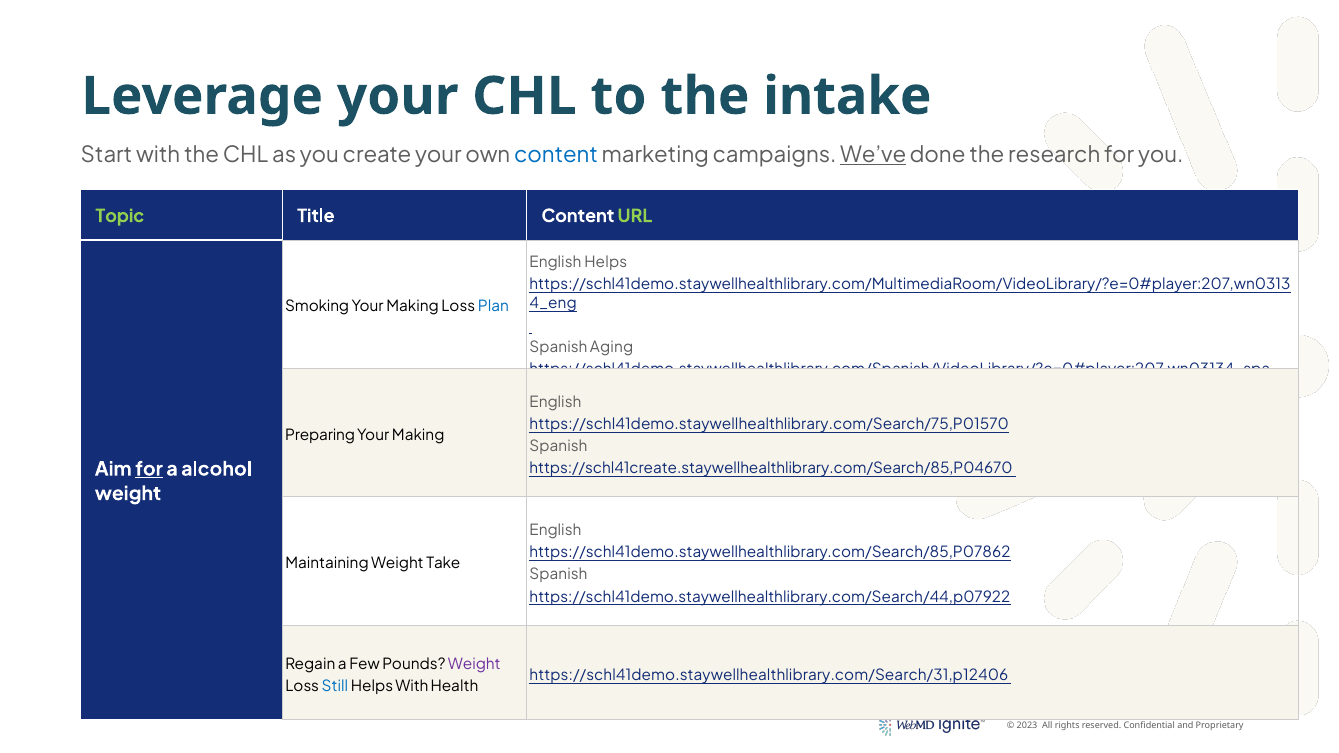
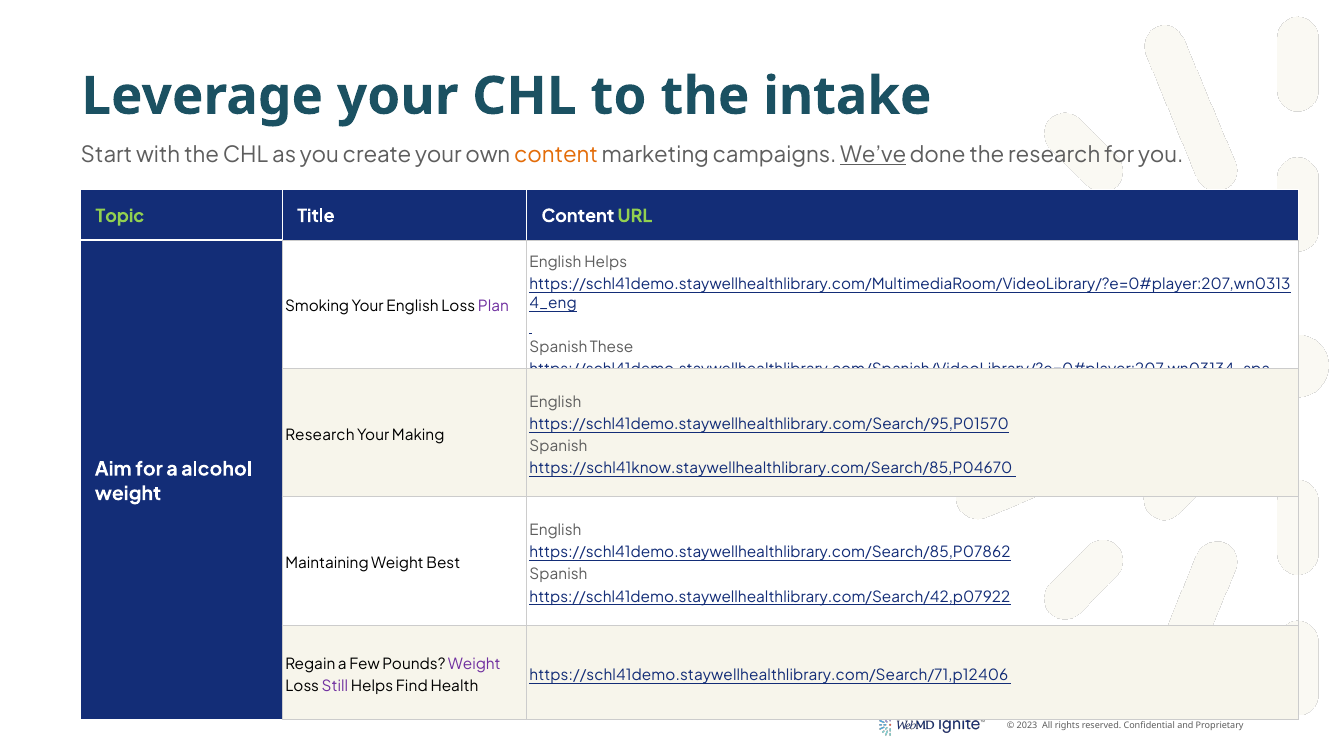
content colour: blue -> orange (556, 155)
Making: Making -> English (413, 307)
Plan colour: blue -> purple (493, 307)
Aging: Aging -> These (612, 348)
https://schl41demo.staywellhealthlibrary.com/Search/75,P01570: https://schl41demo.staywellhealthlibrary.com/Search/75,P01570 -> https://schl41demo.staywellhealthlibrary.com/Search/95,P01570 (769, 424)
Preparing: Preparing -> Research (320, 435)
for underline: present -> none (149, 469)
https://schl41create.staywellhealthlibrary.com/Search/85,P04670: https://schl41create.staywellhealthlibrary.com/Search/85,P04670 -> https://schl41know.staywellhealthlibrary.com/Search/85,P04670 (771, 469)
Take: Take -> Best (443, 564)
https://schl41demo.staywellhealthlibrary.com/Search/44,p07922: https://schl41demo.staywellhealthlibrary.com/Search/44,p07922 -> https://schl41demo.staywellhealthlibrary.com/Search/42,p07922 (770, 597)
https://schl41demo.staywellhealthlibrary.com/Search/31,p12406: https://schl41demo.staywellhealthlibrary.com/Search/31,p12406 -> https://schl41demo.staywellhealthlibrary.com/Search/71,p12406 (769, 675)
Still colour: blue -> purple (335, 686)
Helps With: With -> Find (412, 686)
